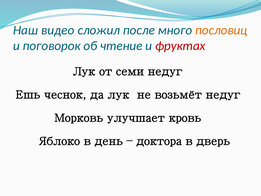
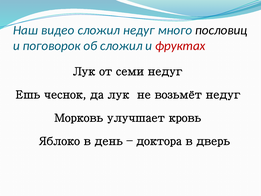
сложил после: после -> недуг (139, 30)
пословиц colour: orange -> black (221, 30)
об чтение: чтение -> сложил (121, 46)
